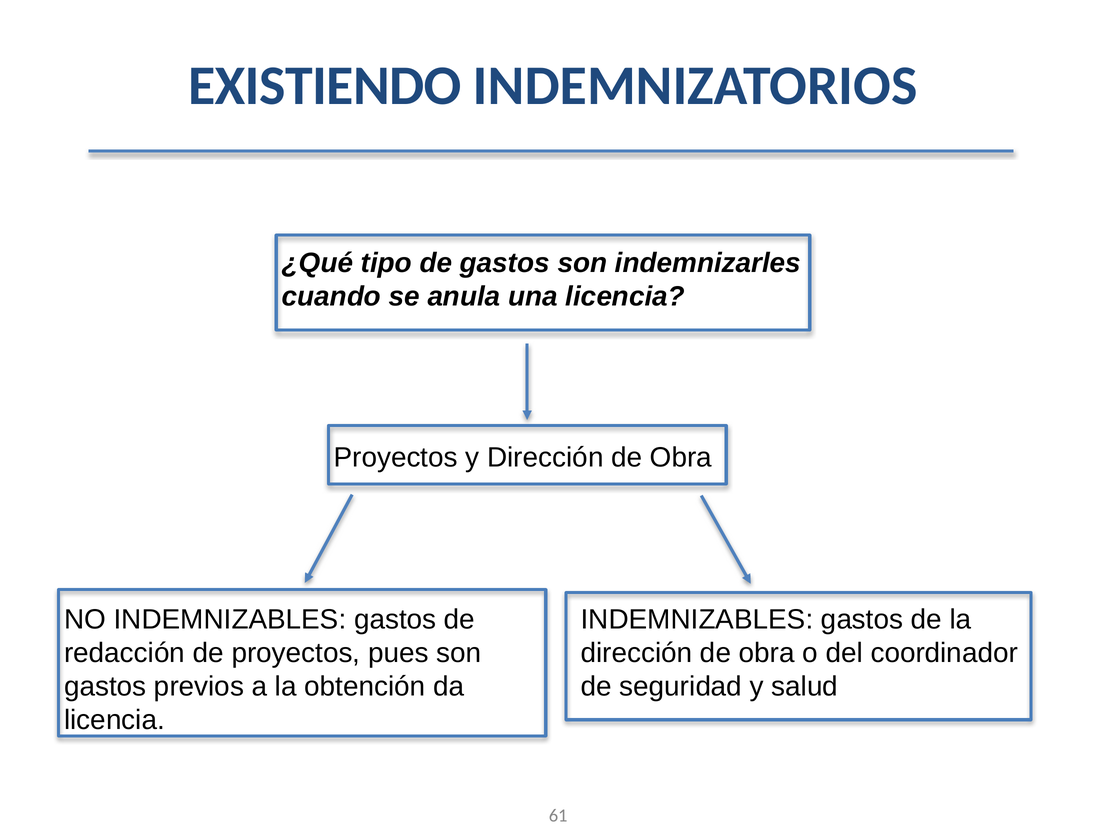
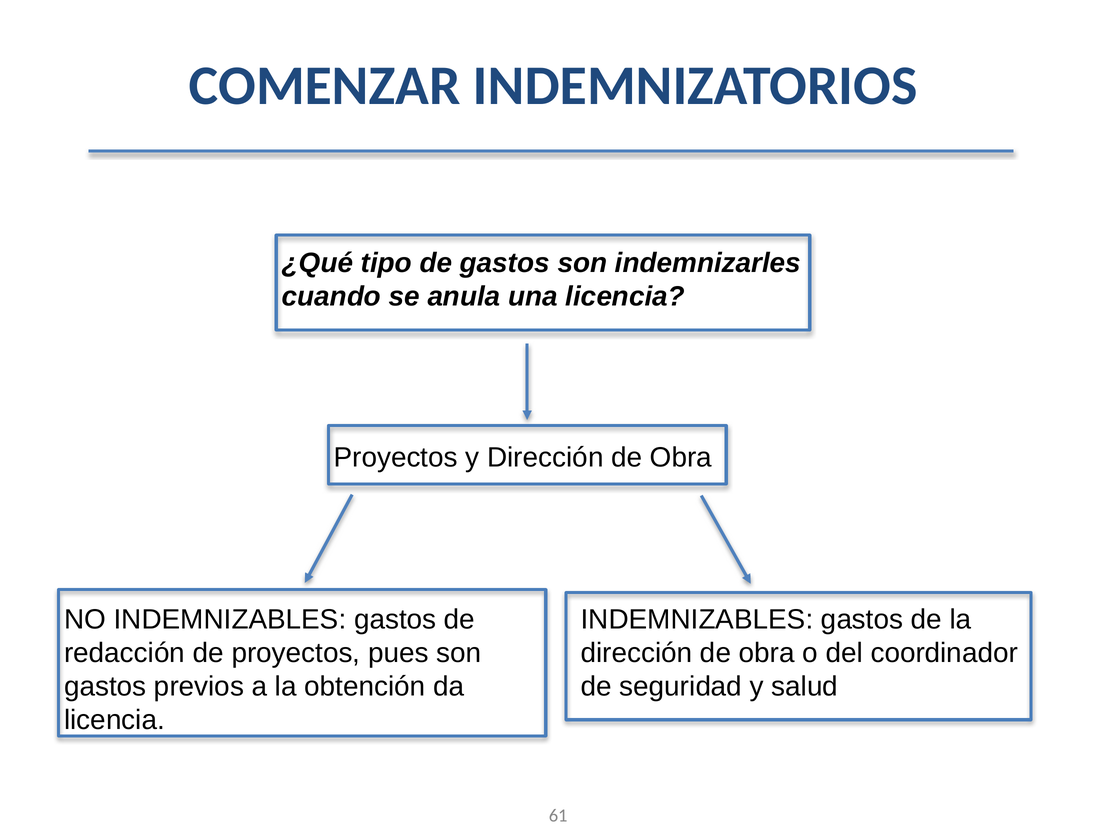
EXISTIENDO: EXISTIENDO -> COMENZAR (325, 86)
